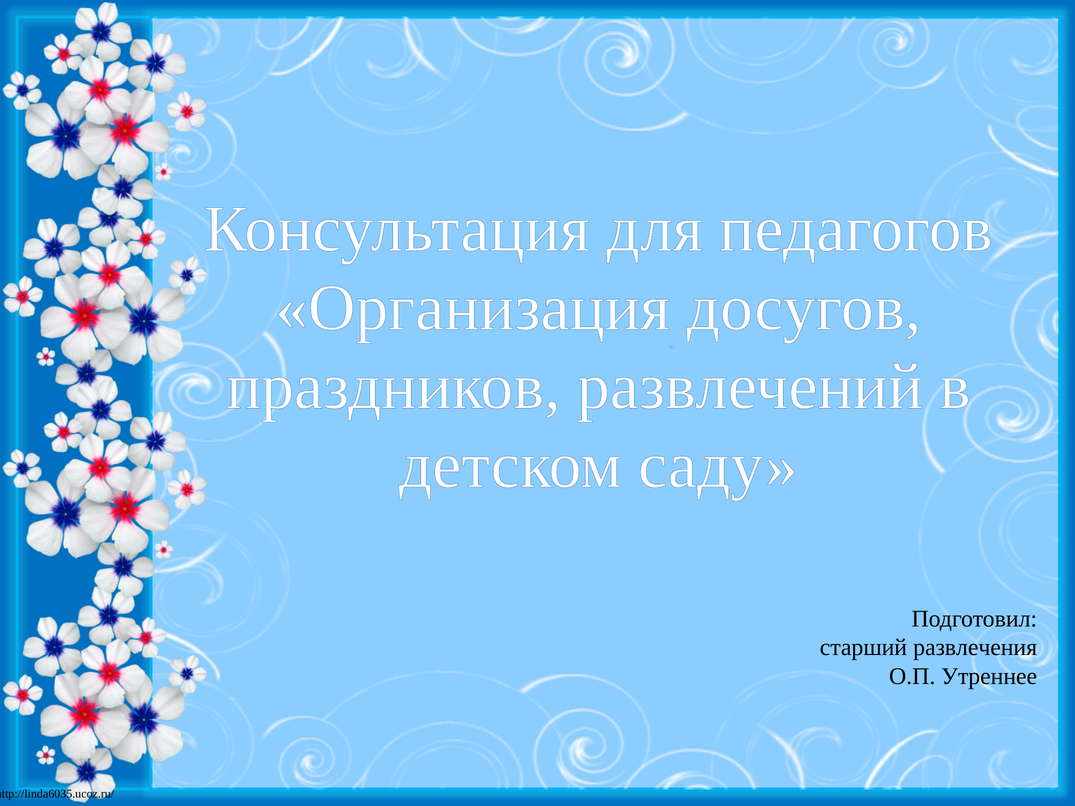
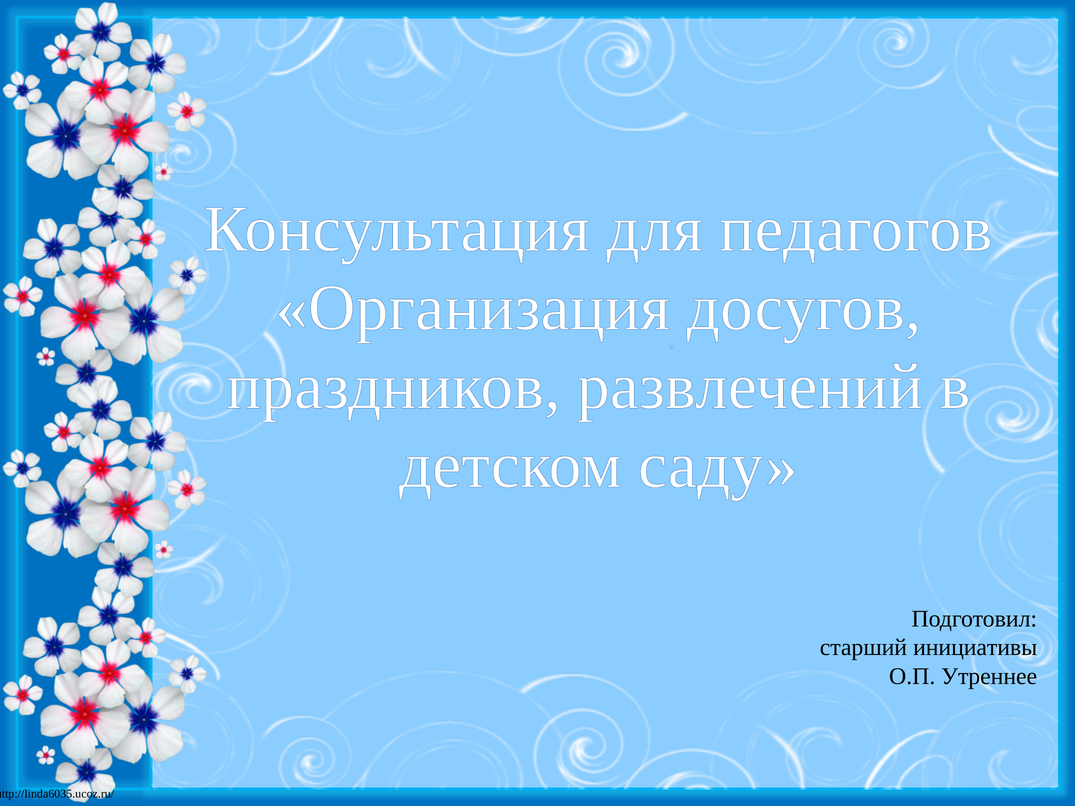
развлечения: развлечения -> инициативы (975, 648)
